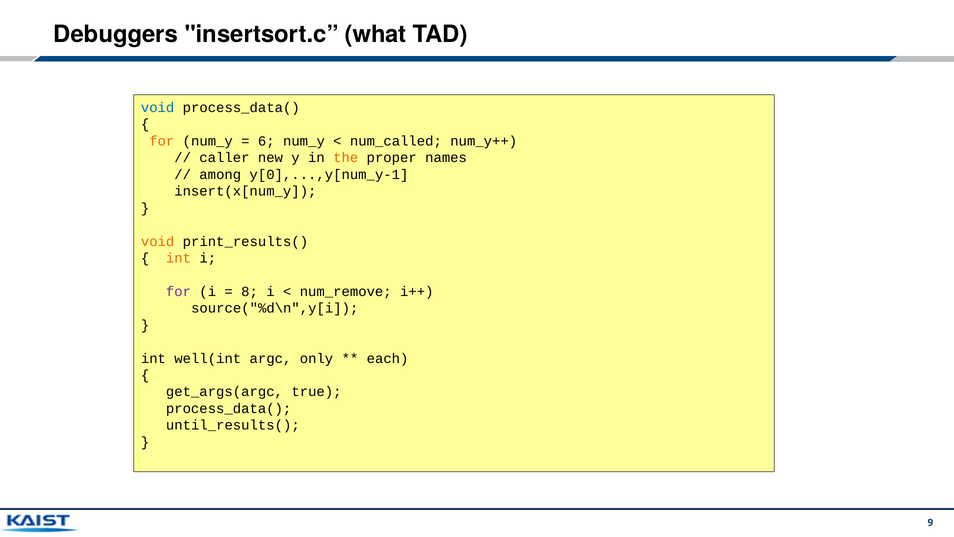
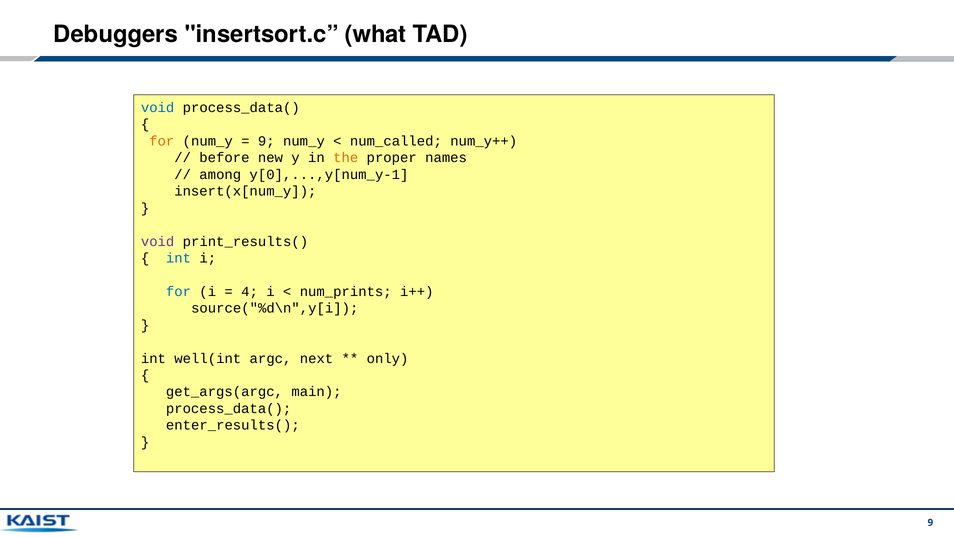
6: 6 -> 9 (266, 141)
caller: caller -> before (224, 158)
void colour: orange -> purple (158, 241)
int colour: orange -> blue (179, 258)
for colour: purple -> blue (178, 291)
8: 8 -> 4 (250, 291)
num_remove: num_remove -> num_prints (346, 291)
only: only -> next (317, 358)
each: each -> only (388, 358)
true: true -> main (316, 392)
until_results(: until_results( -> enter_results( (233, 425)
